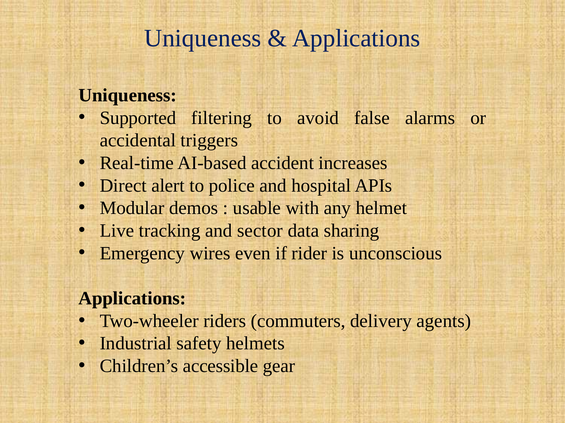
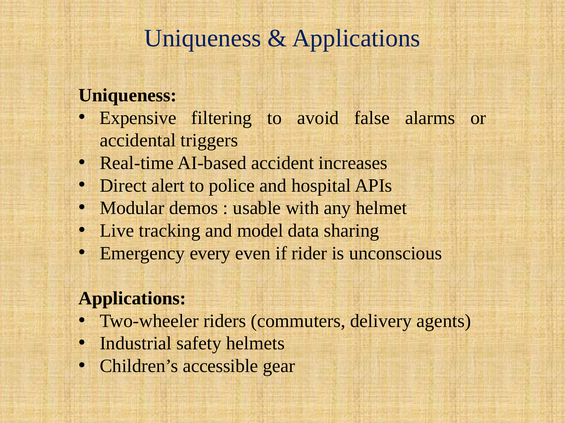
Supported: Supported -> Expensive (138, 118)
sector: sector -> model (260, 231)
wires: wires -> every (210, 254)
